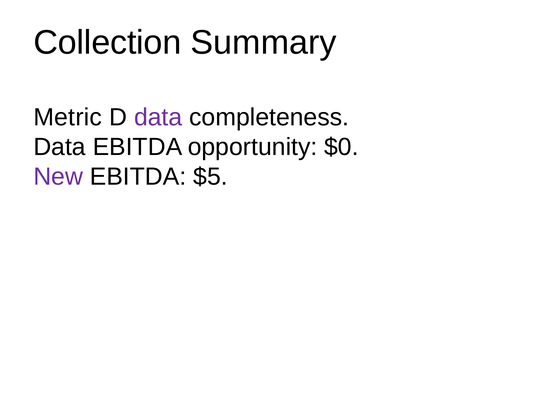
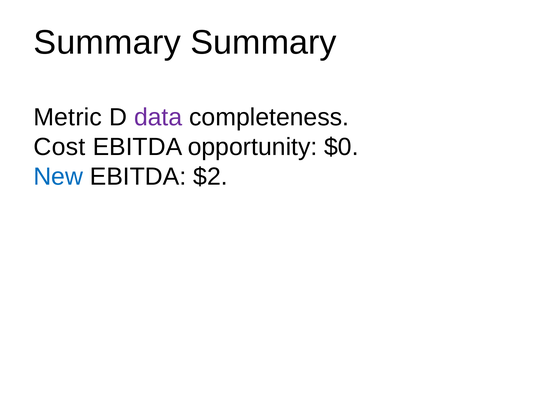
Collection: Collection -> Summary (107, 42)
Data: Data -> Cost (59, 147)
New colour: purple -> blue (58, 177)
$5: $5 -> $2 (211, 177)
